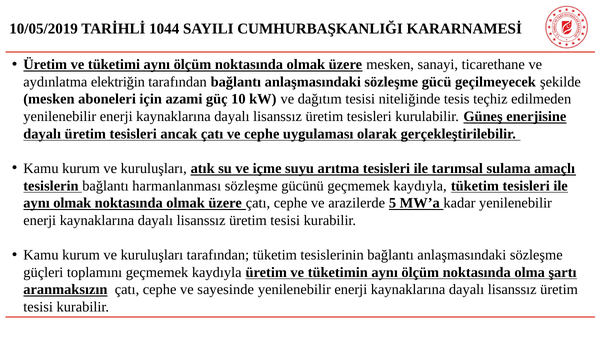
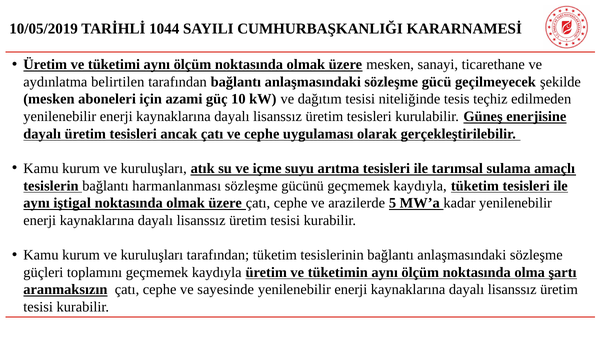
elektriğin: elektriğin -> belirtilen (118, 82)
aynı olmak: olmak -> iştigal (72, 203)
